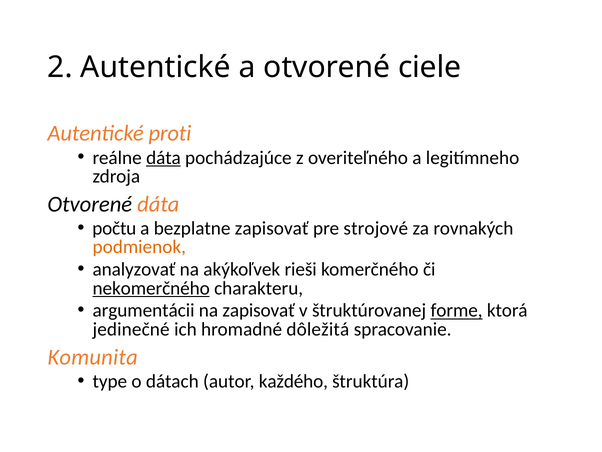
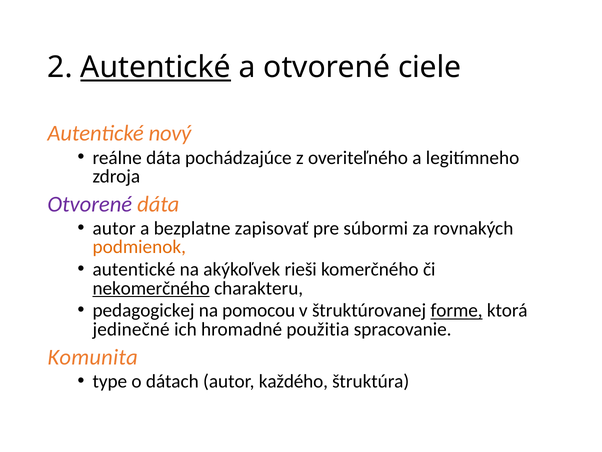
Autentické underline: none -> present (156, 67)
proti: proti -> nový (170, 133)
dáta underline: present -> none (163, 158)
Otvorené colour: black -> purple (90, 204)
počtu: počtu -> autor (114, 228)
strojové: strojové -> súbormi (376, 228)
analyzovať: analyzovať -> autentické (134, 269)
argumentácii: argumentácii -> pedagogickej (144, 310)
na zapisovať: zapisovať -> pomocou (259, 310)
dôležitá: dôležitá -> použitia (318, 329)
